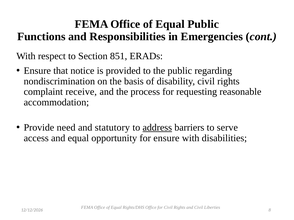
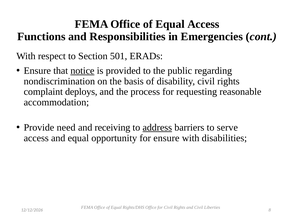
Equal Public: Public -> Access (203, 24)
851: 851 -> 501 (119, 56)
notice underline: none -> present (82, 71)
receive: receive -> deploys (81, 92)
statutory: statutory -> receiving (112, 128)
